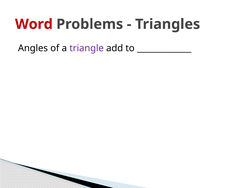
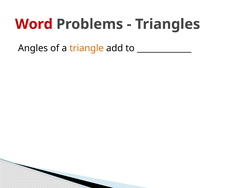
triangle colour: purple -> orange (87, 48)
